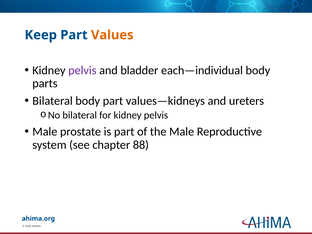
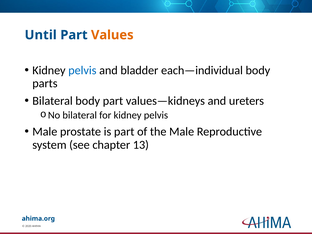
Keep: Keep -> Until (41, 35)
pelvis colour: purple -> blue (82, 70)
88: 88 -> 13 (141, 145)
